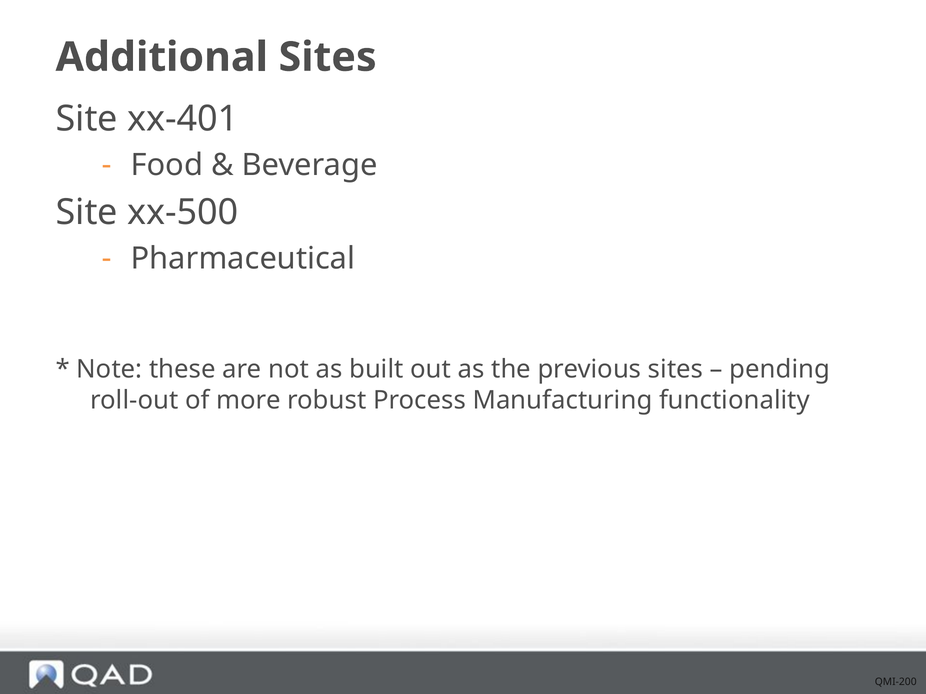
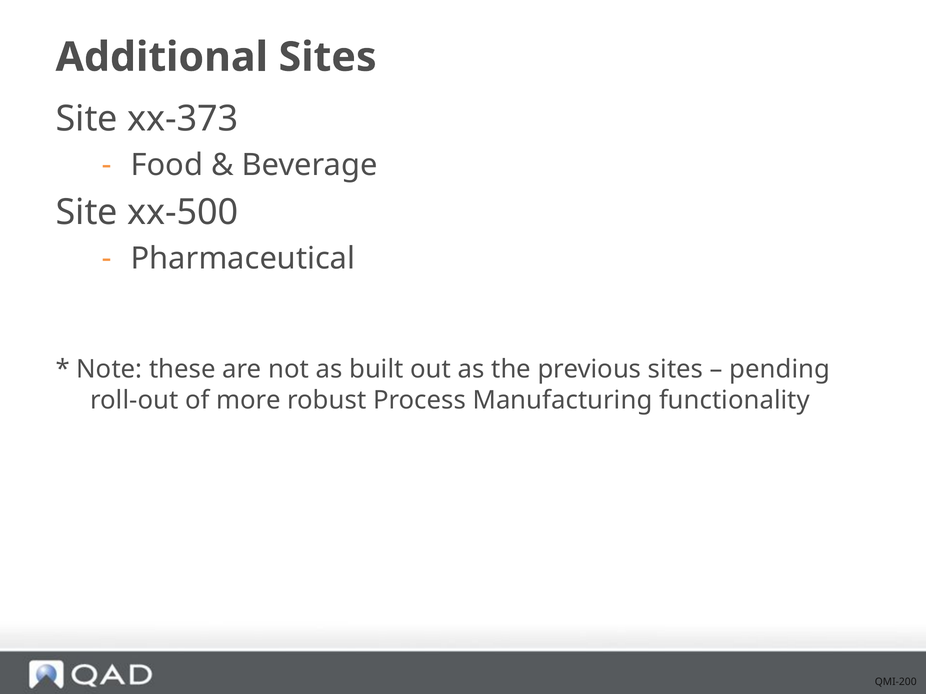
xx-401: xx-401 -> xx-373 (183, 119)
